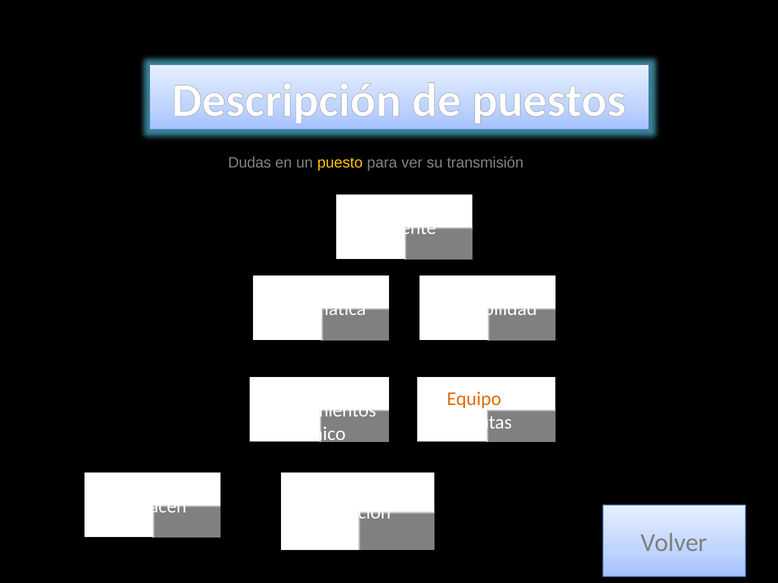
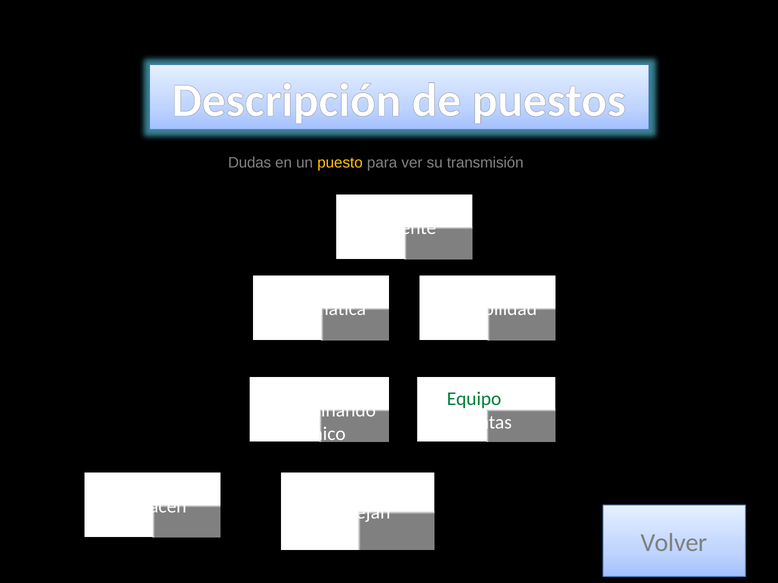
Equipo colour: orange -> green (474, 399)
conocimientos: conocimientos -> determinando (319, 411)
Solución: Solución -> Reflejan (358, 513)
